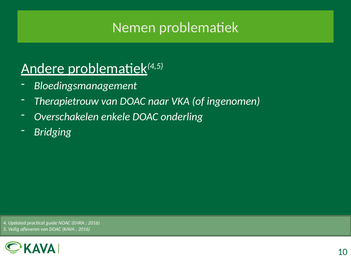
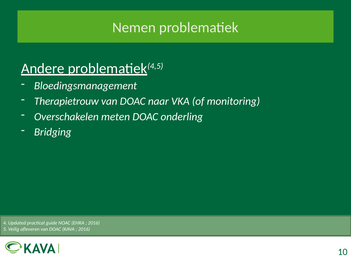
ingenomen: ingenomen -> monitoring (233, 101)
enkele: enkele -> meten (116, 117)
